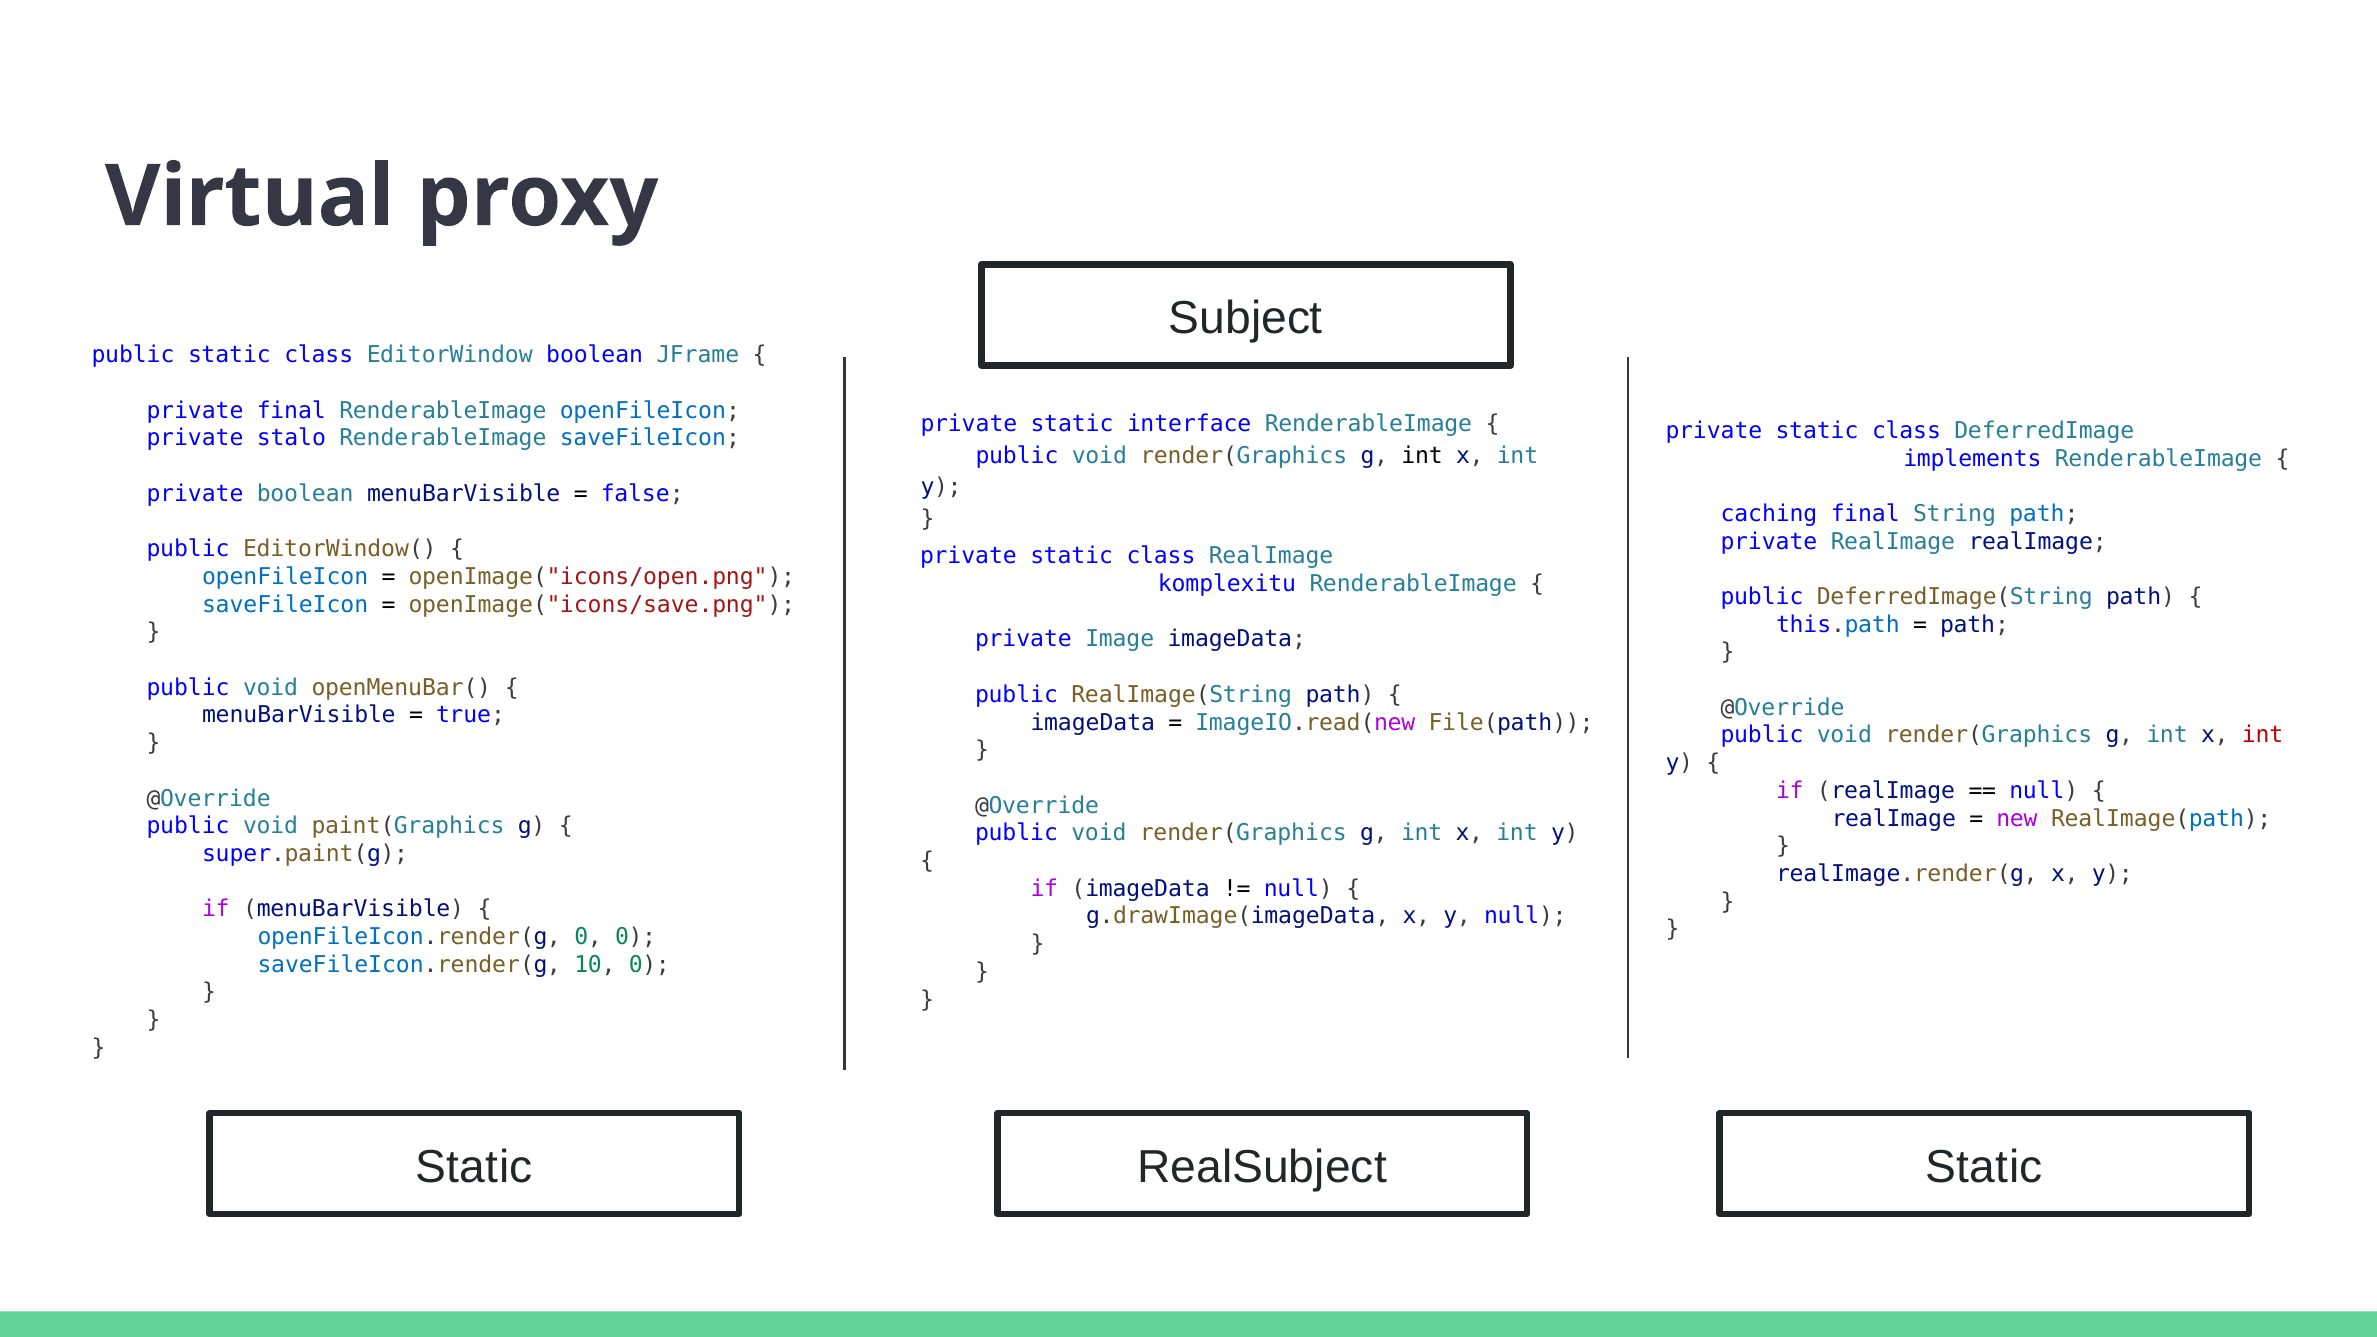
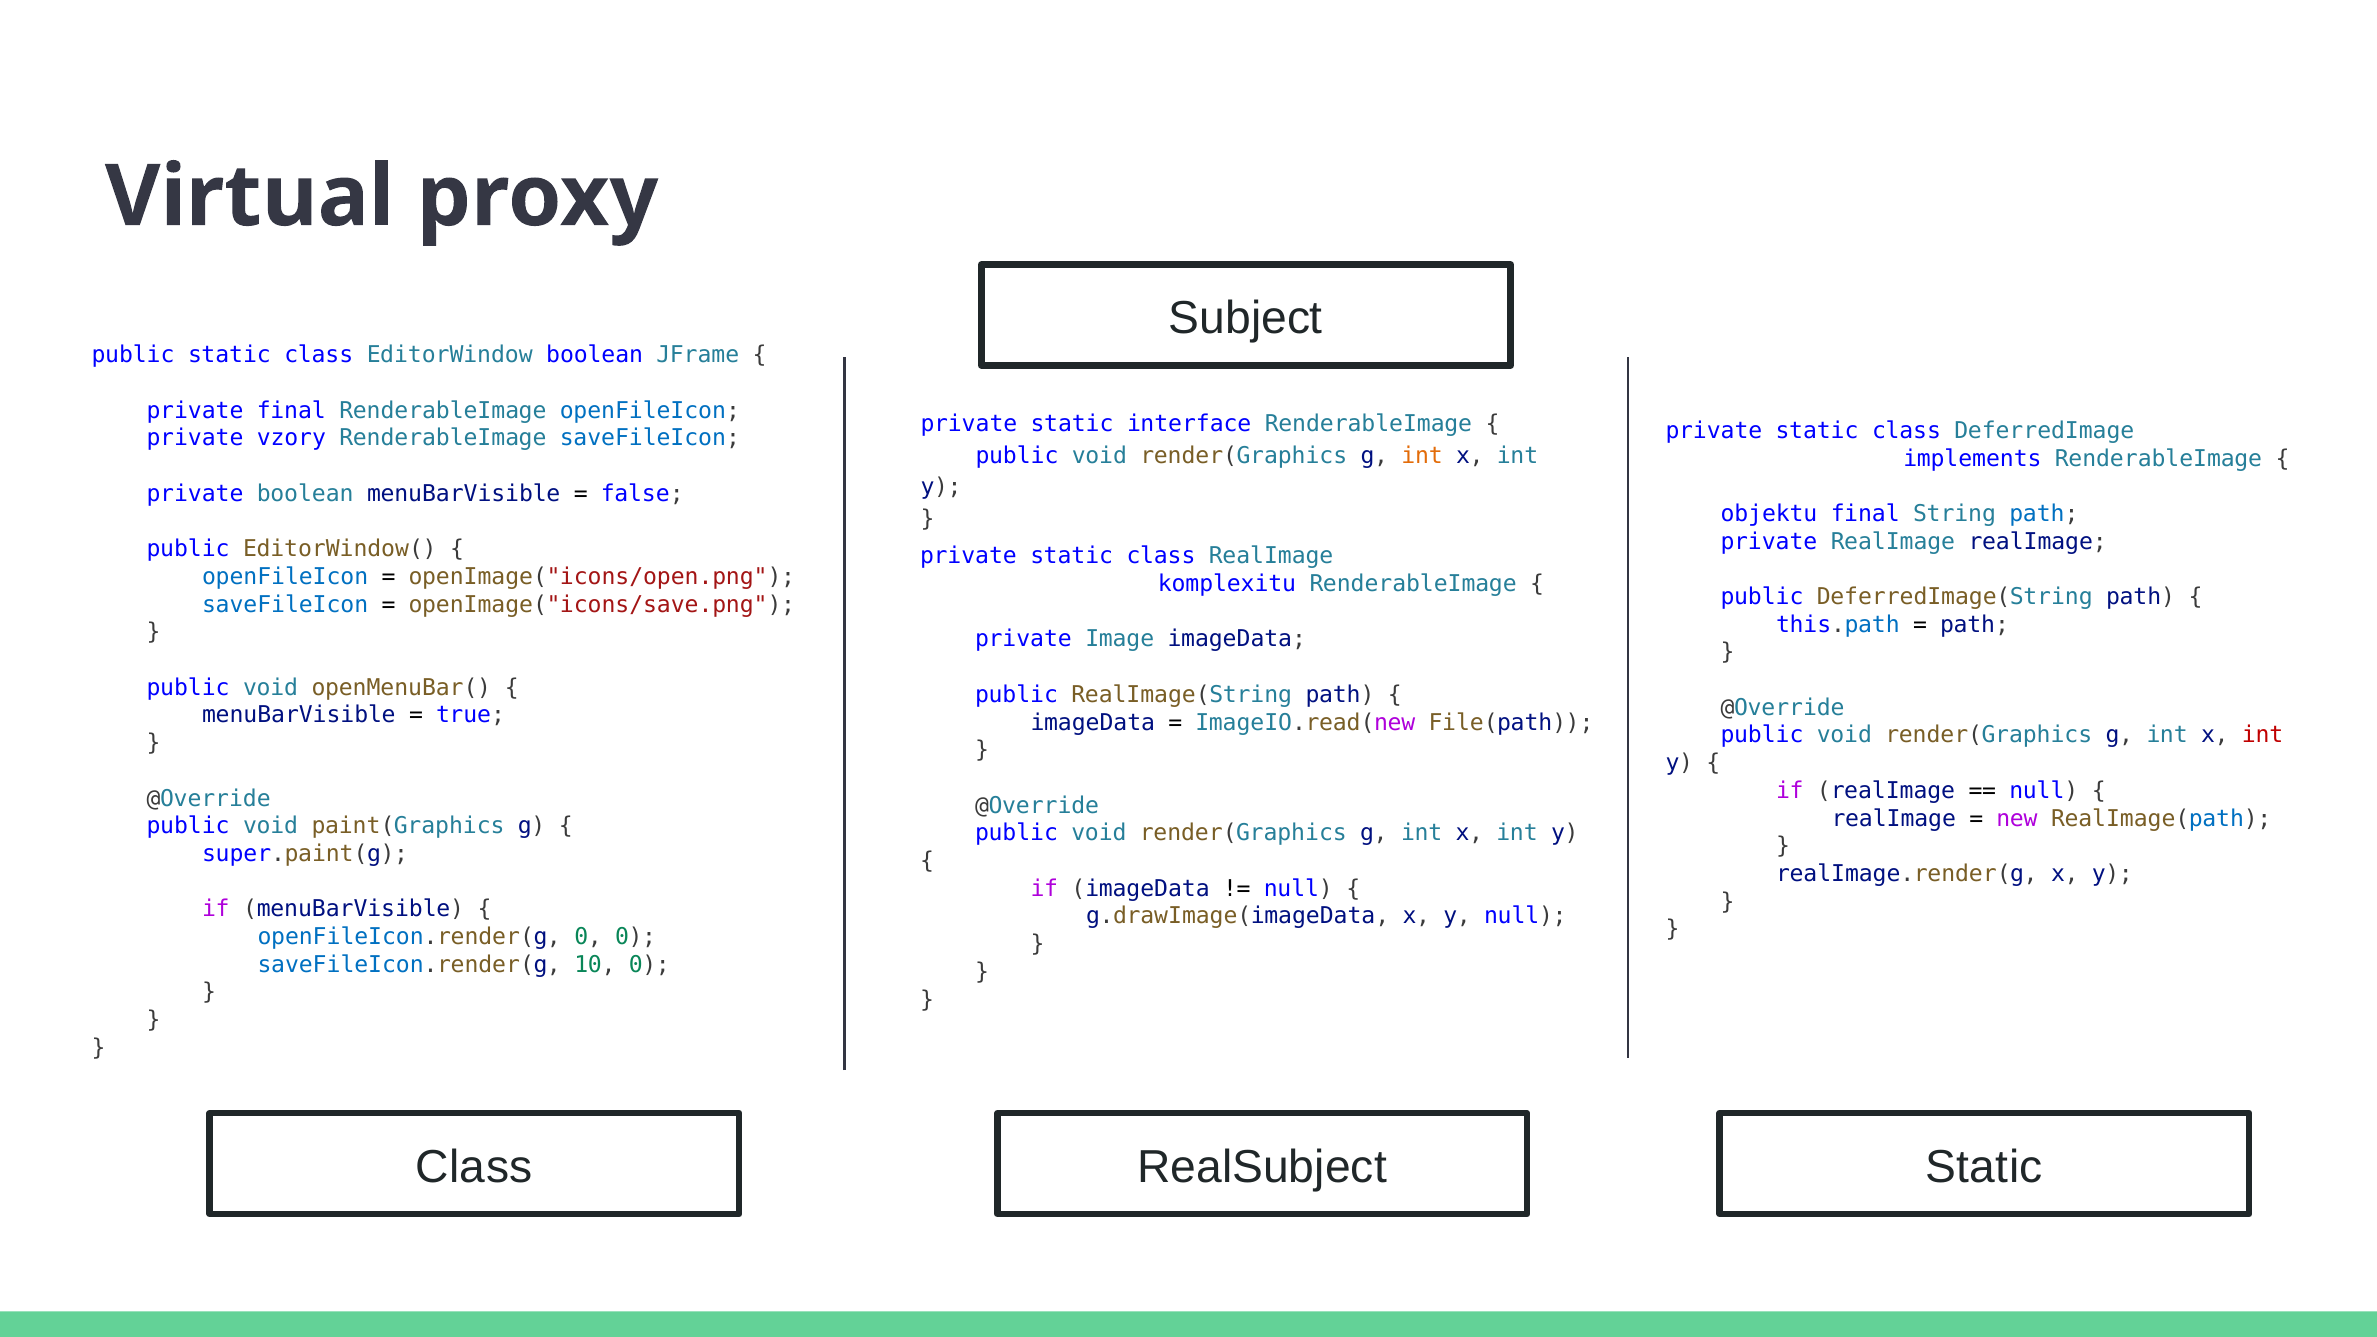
stalo: stalo -> vzory (291, 438)
int colour: black -> orange (1422, 456)
caching: caching -> objektu (1769, 514)
Static: Static -> Class (474, 1167)
